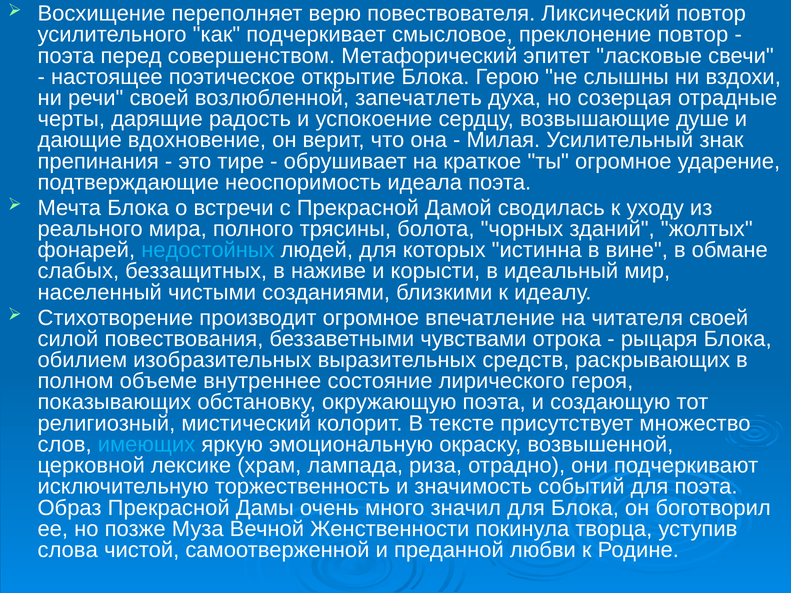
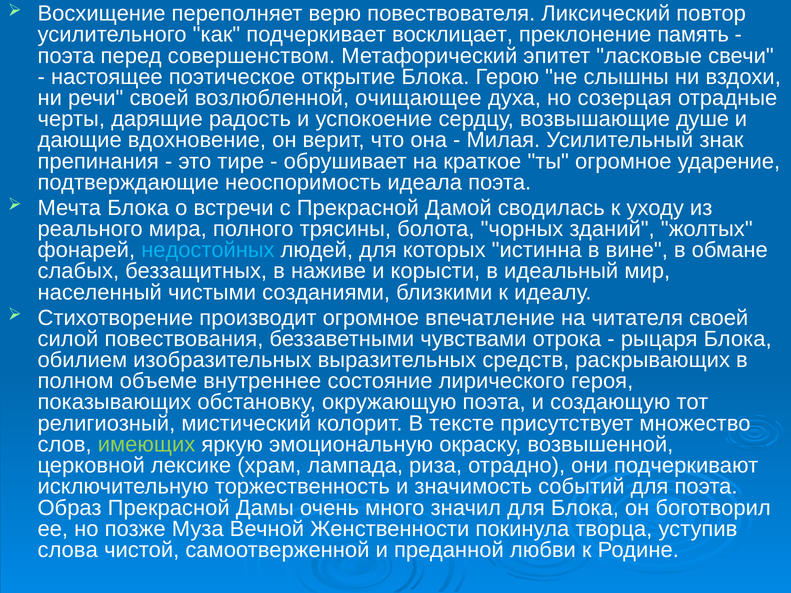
смысловое: смысловое -> восклицает (453, 35)
преклонение повтор: повтор -> память (693, 35)
запечатлеть: запечатлеть -> очищающее (418, 98)
имеющих colour: light blue -> light green (147, 445)
